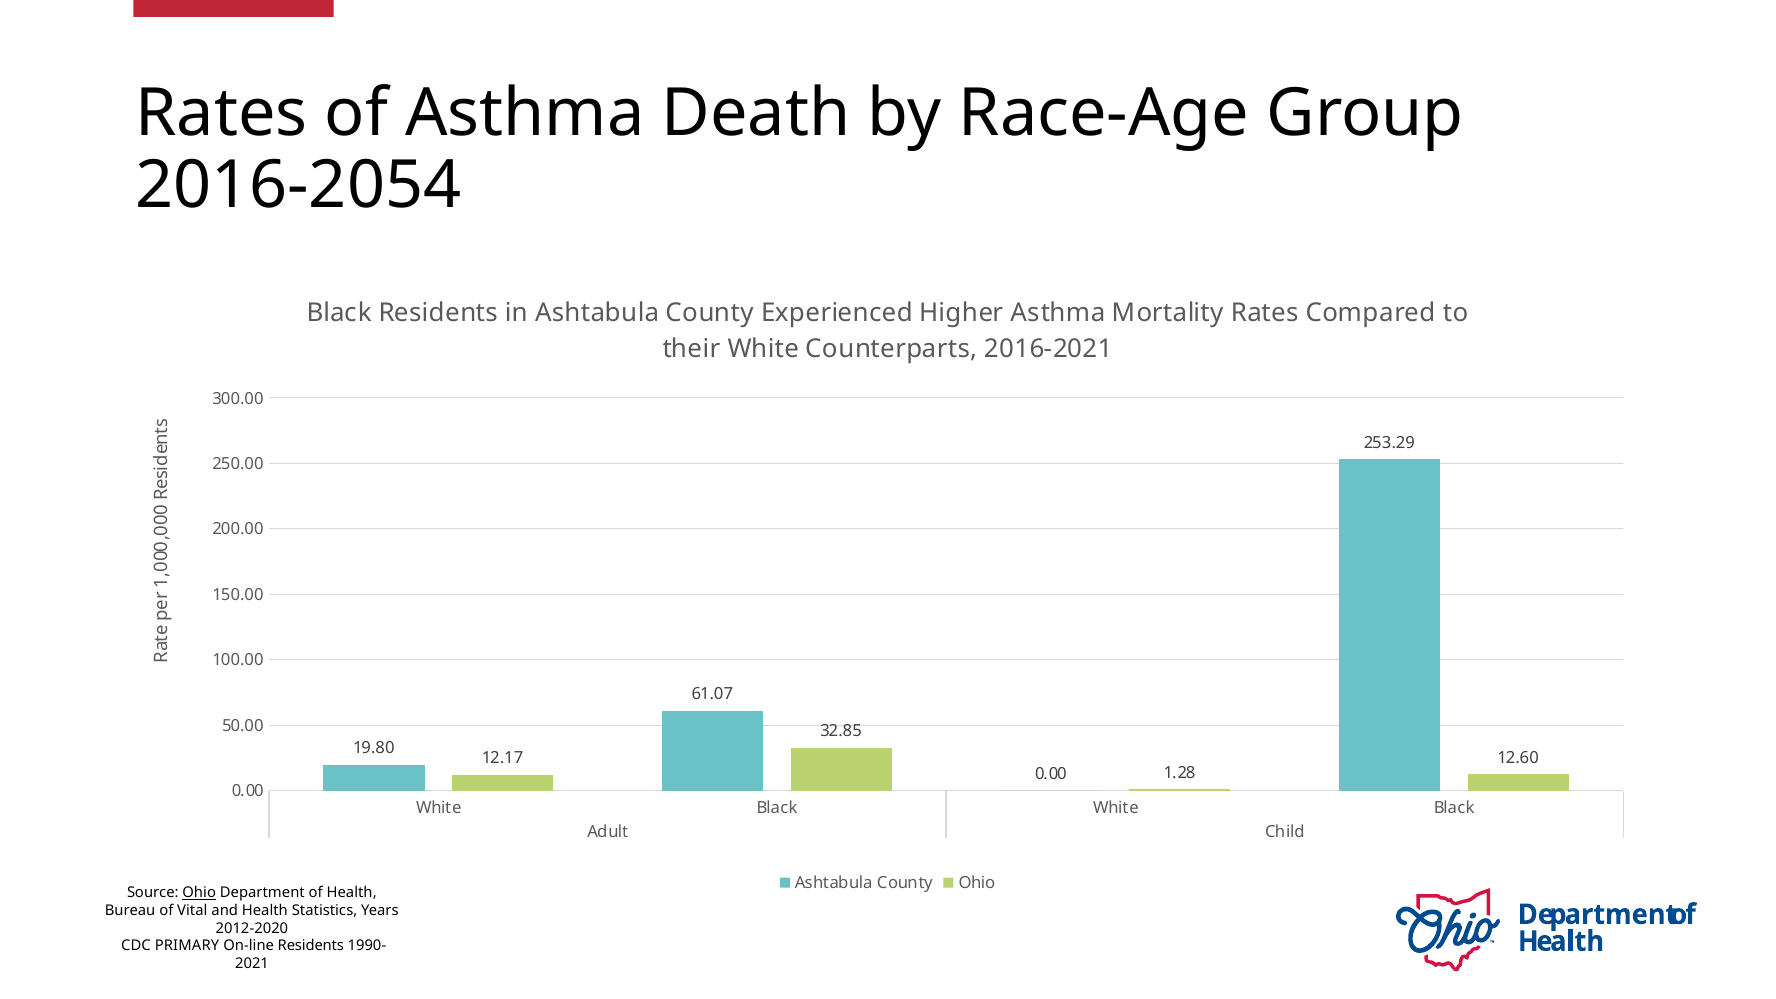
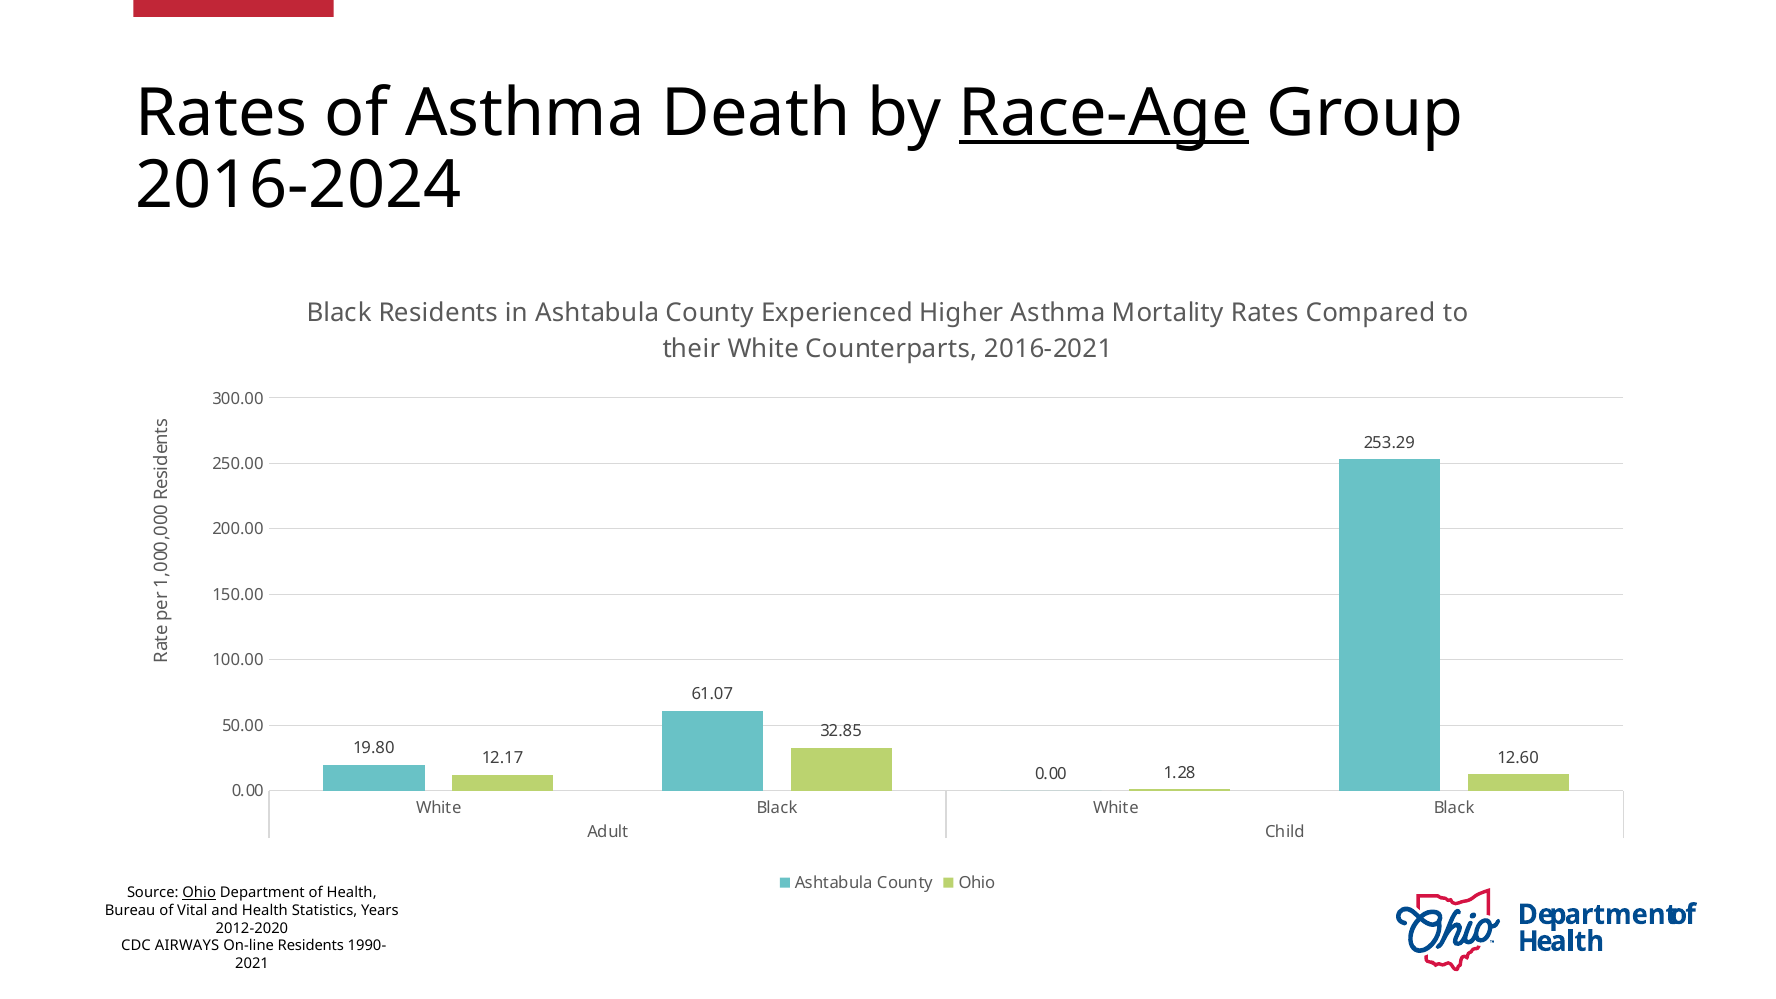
Race-Age underline: none -> present (1104, 113)
2016-2054: 2016-2054 -> 2016-2024 (298, 185)
PRIMARY: PRIMARY -> AIRWAYS (187, 946)
